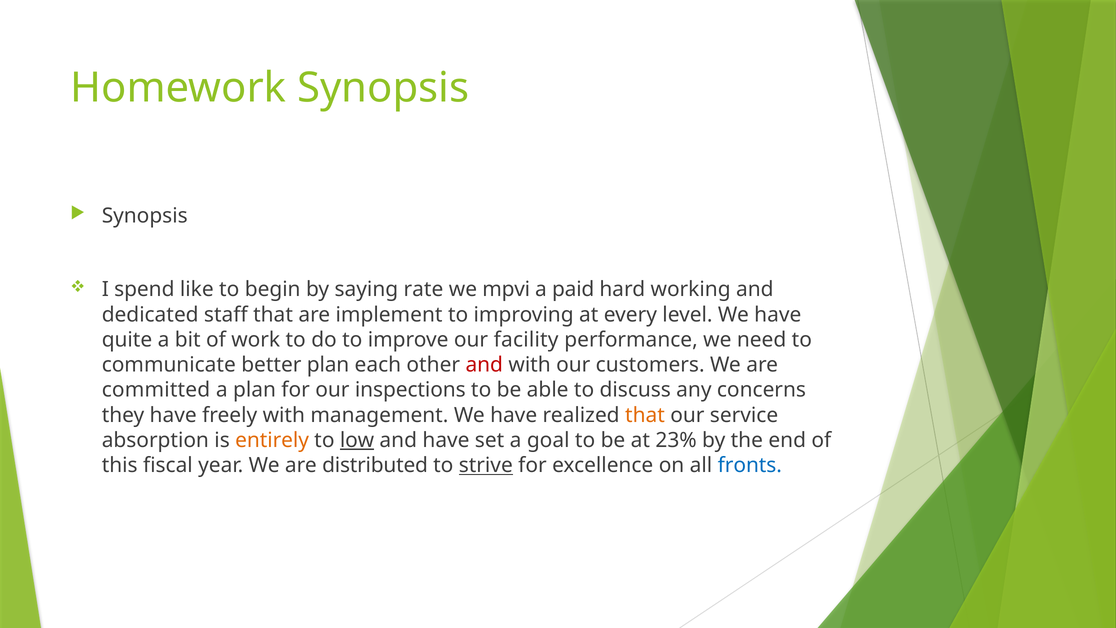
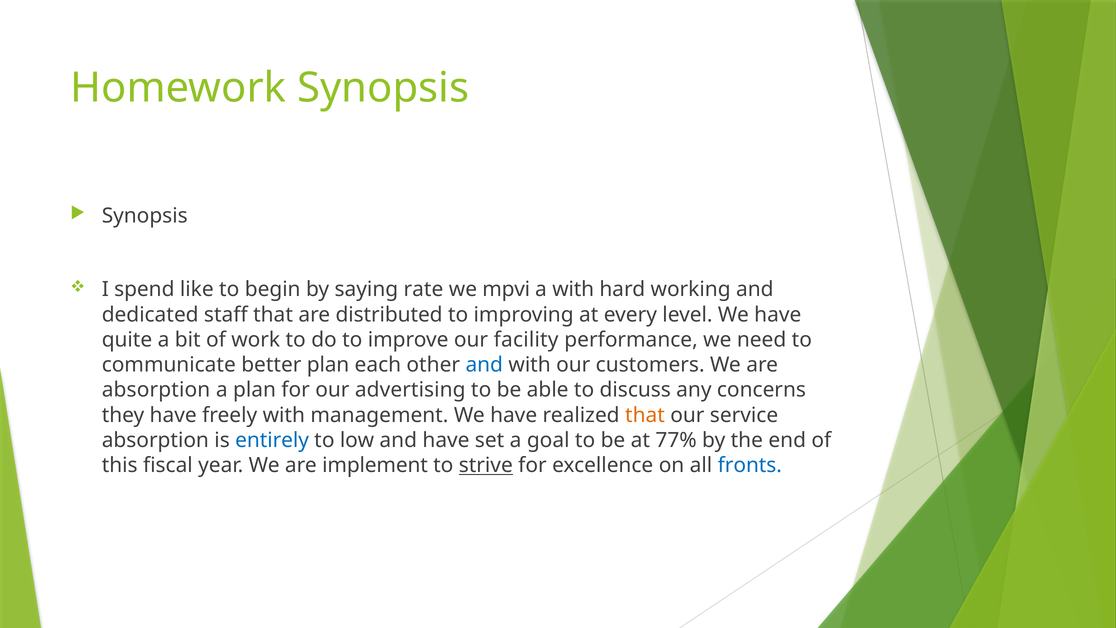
a paid: paid -> with (573, 289)
implement: implement -> distributed (389, 315)
and colour: red -> blue (484, 365)
committed: committed -> absorption (156, 390)
inspections: inspections -> advertising (410, 390)
entirely colour: orange -> blue (272, 440)
low underline: present -> none (357, 440)
23%: 23% -> 77% (676, 440)
distributed: distributed -> implement (375, 465)
